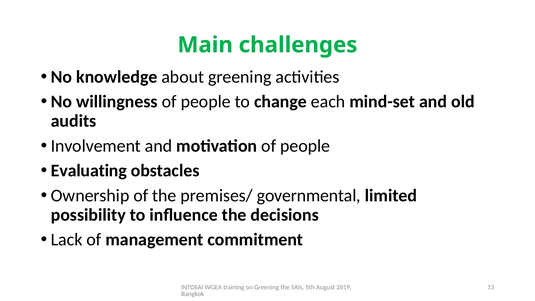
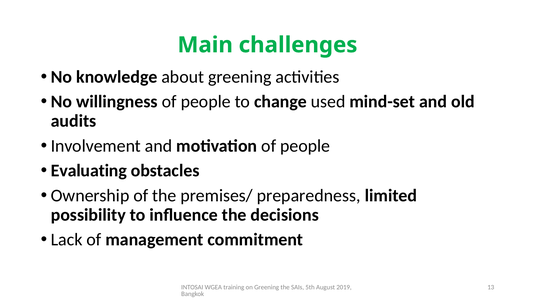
each: each -> used (328, 102)
governmental: governmental -> preparedness (309, 196)
